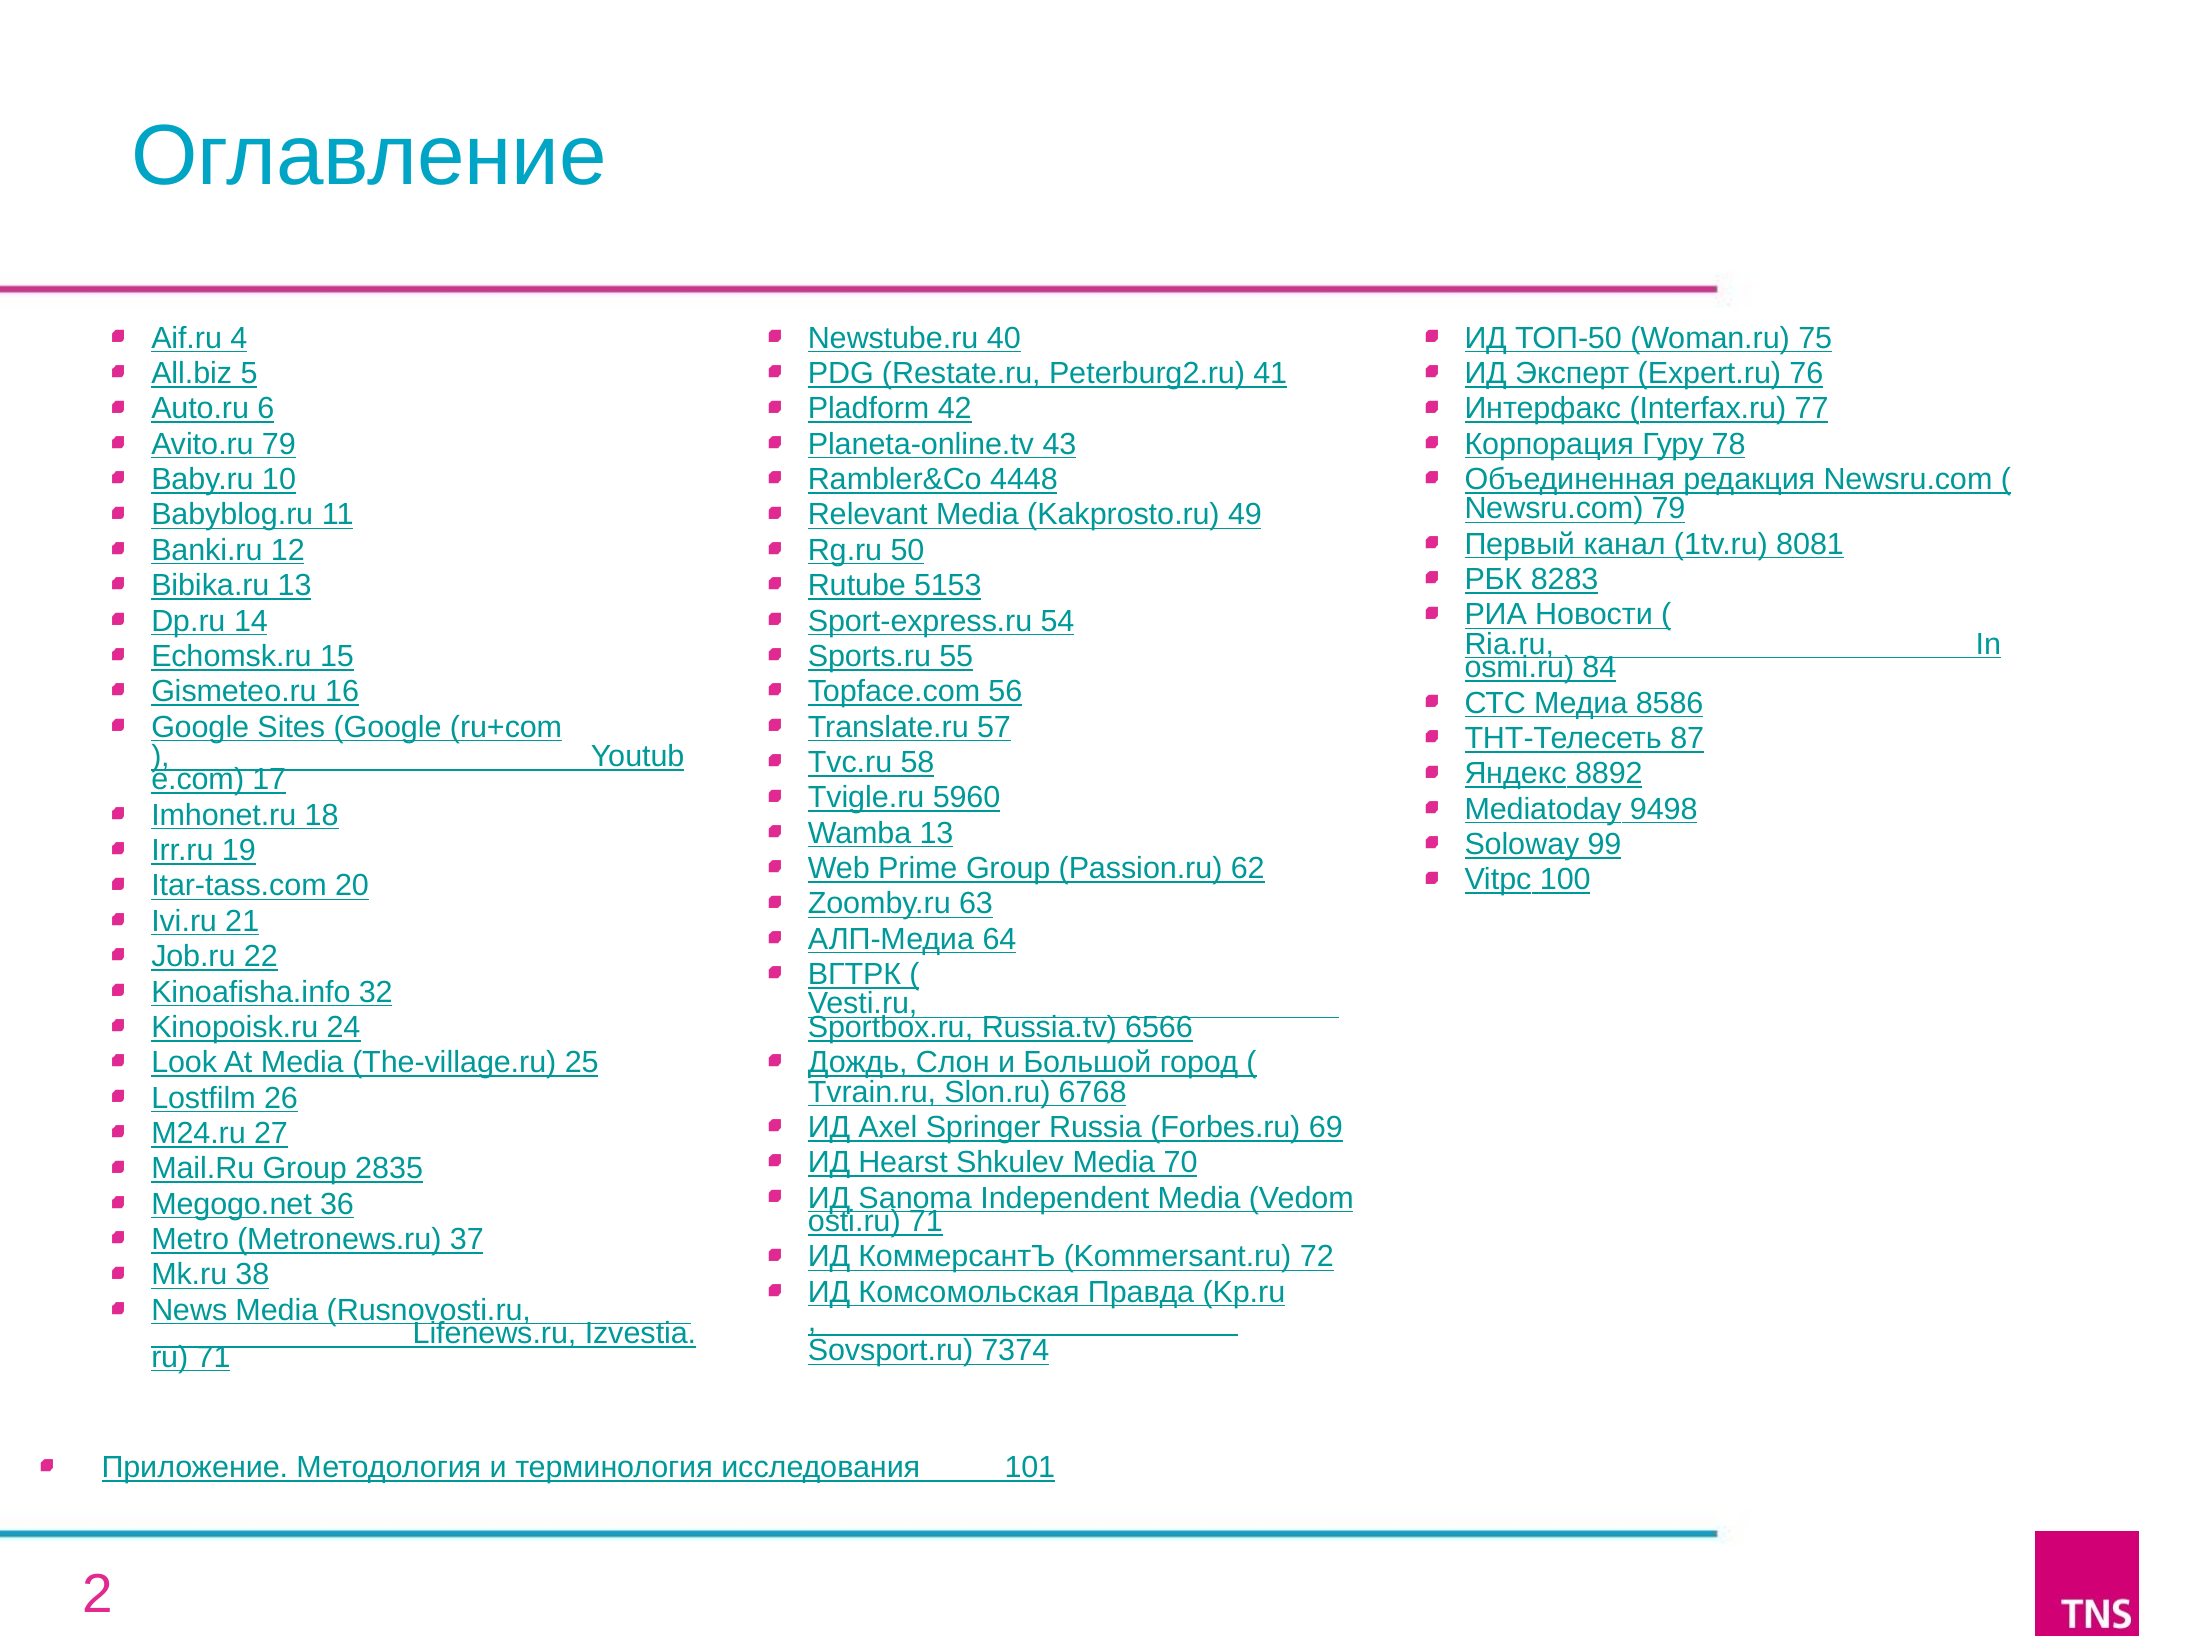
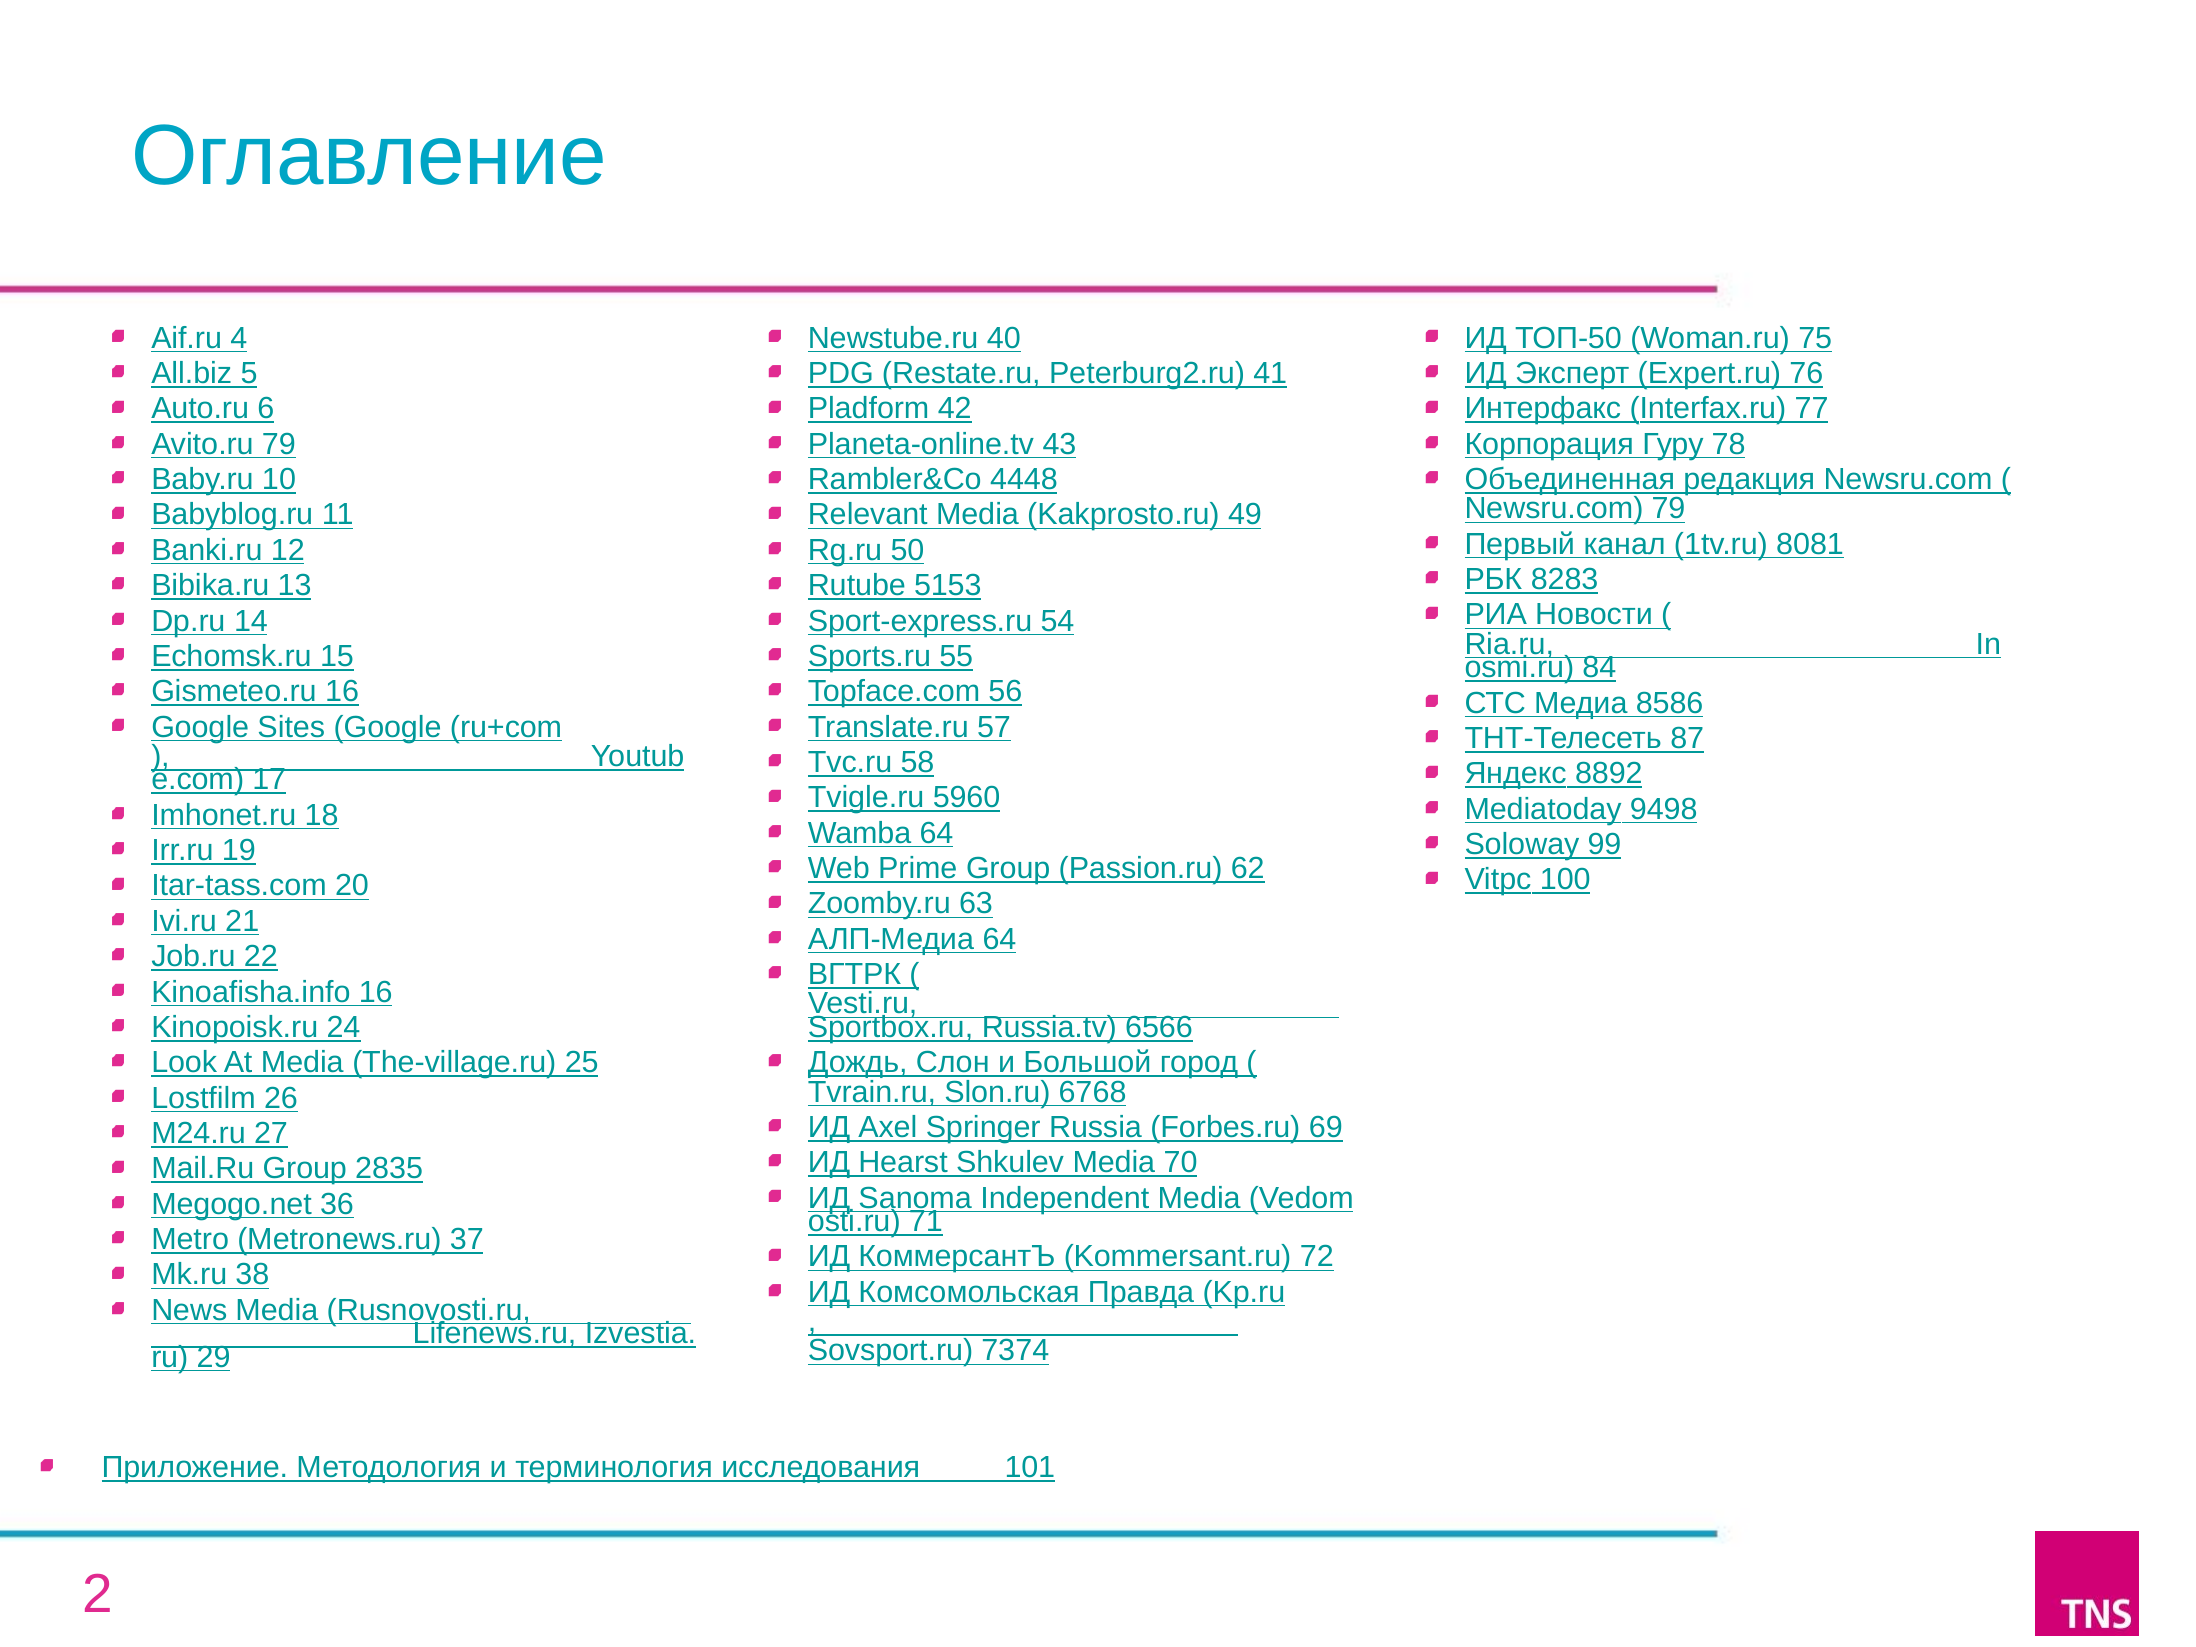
Wamba 13: 13 -> 64 (937, 833)
Kinoafisha.info 32: 32 -> 16 (376, 992)
71: 71 -> 29 (214, 1357)
